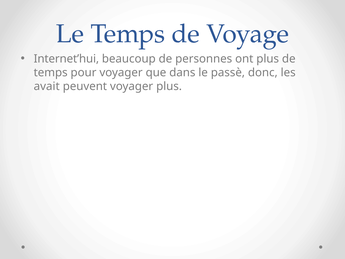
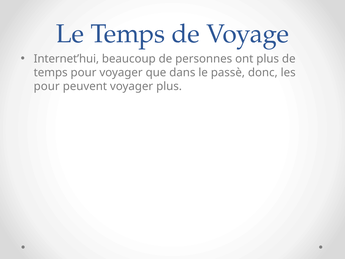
avait: avait -> pour (47, 86)
